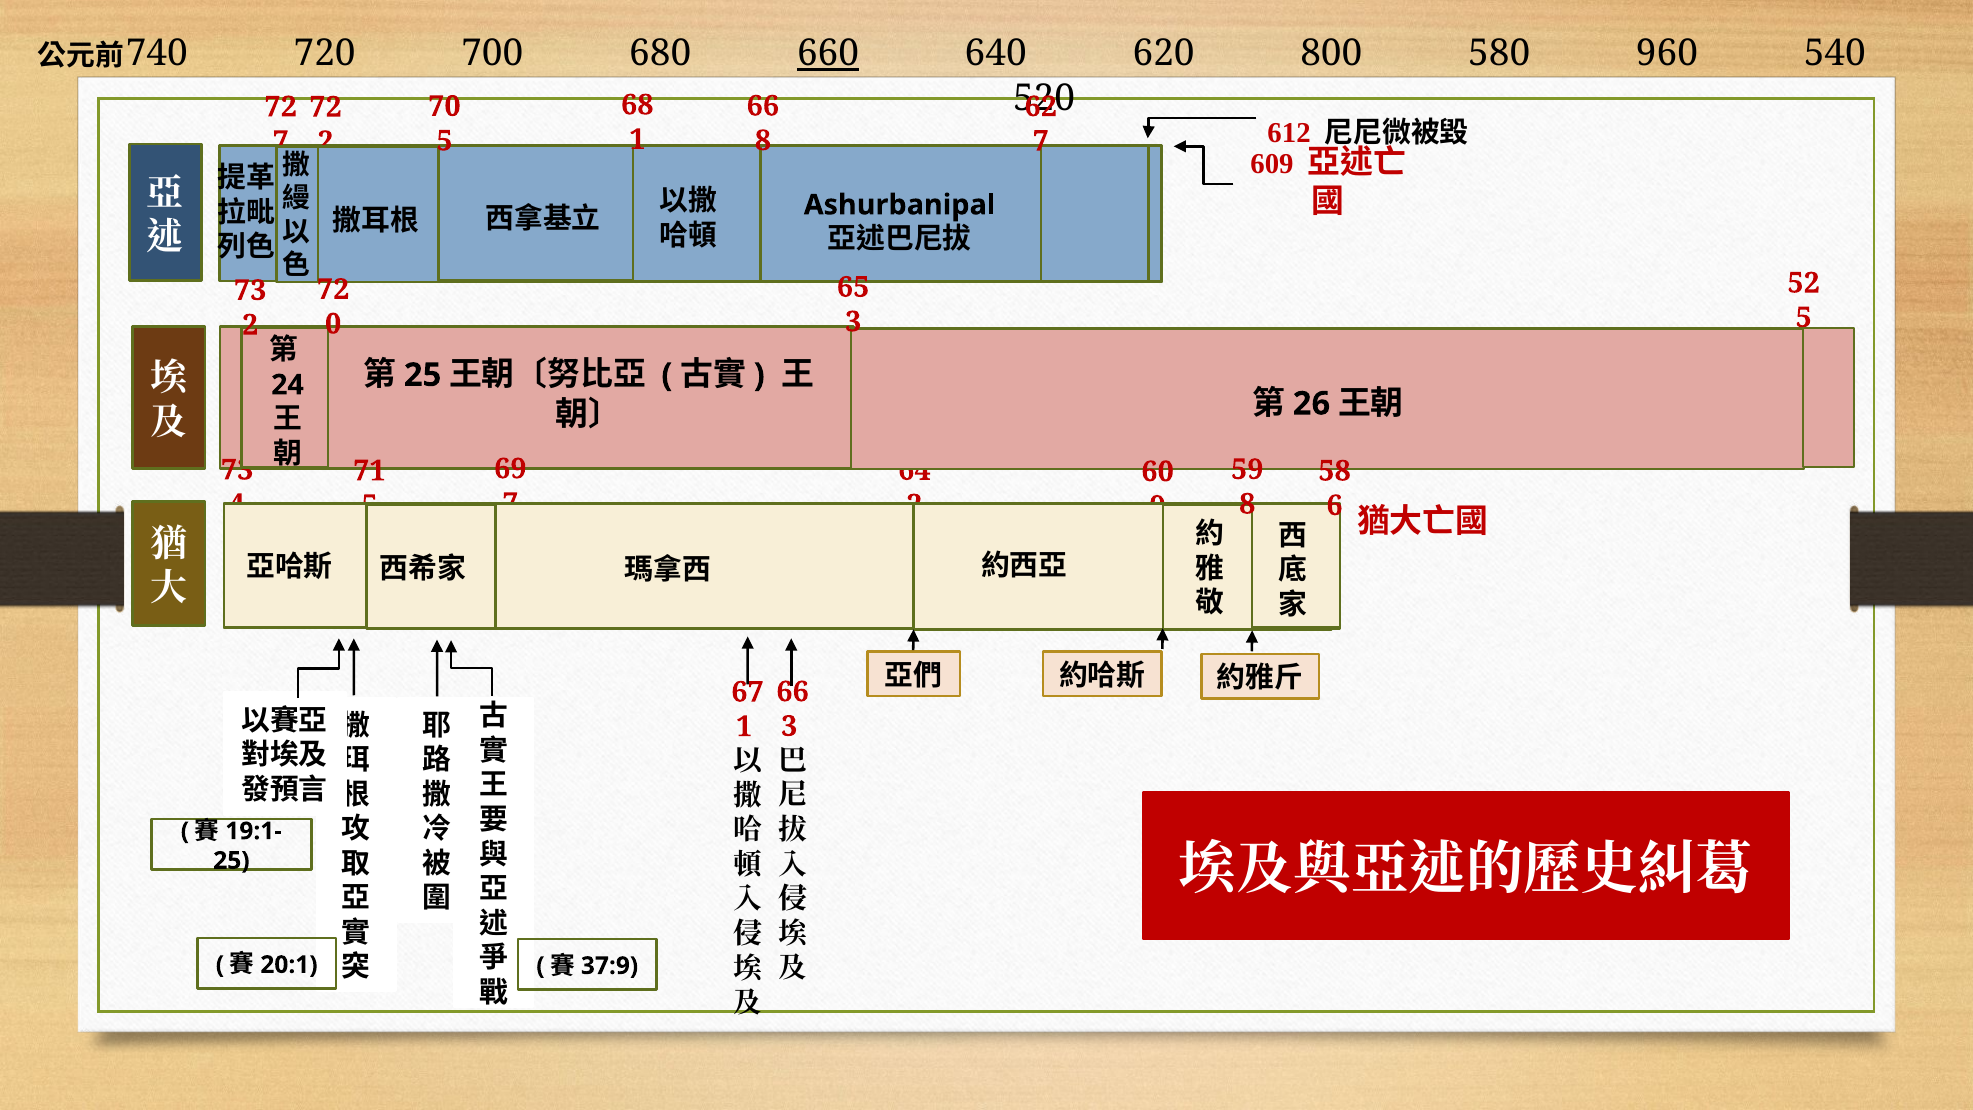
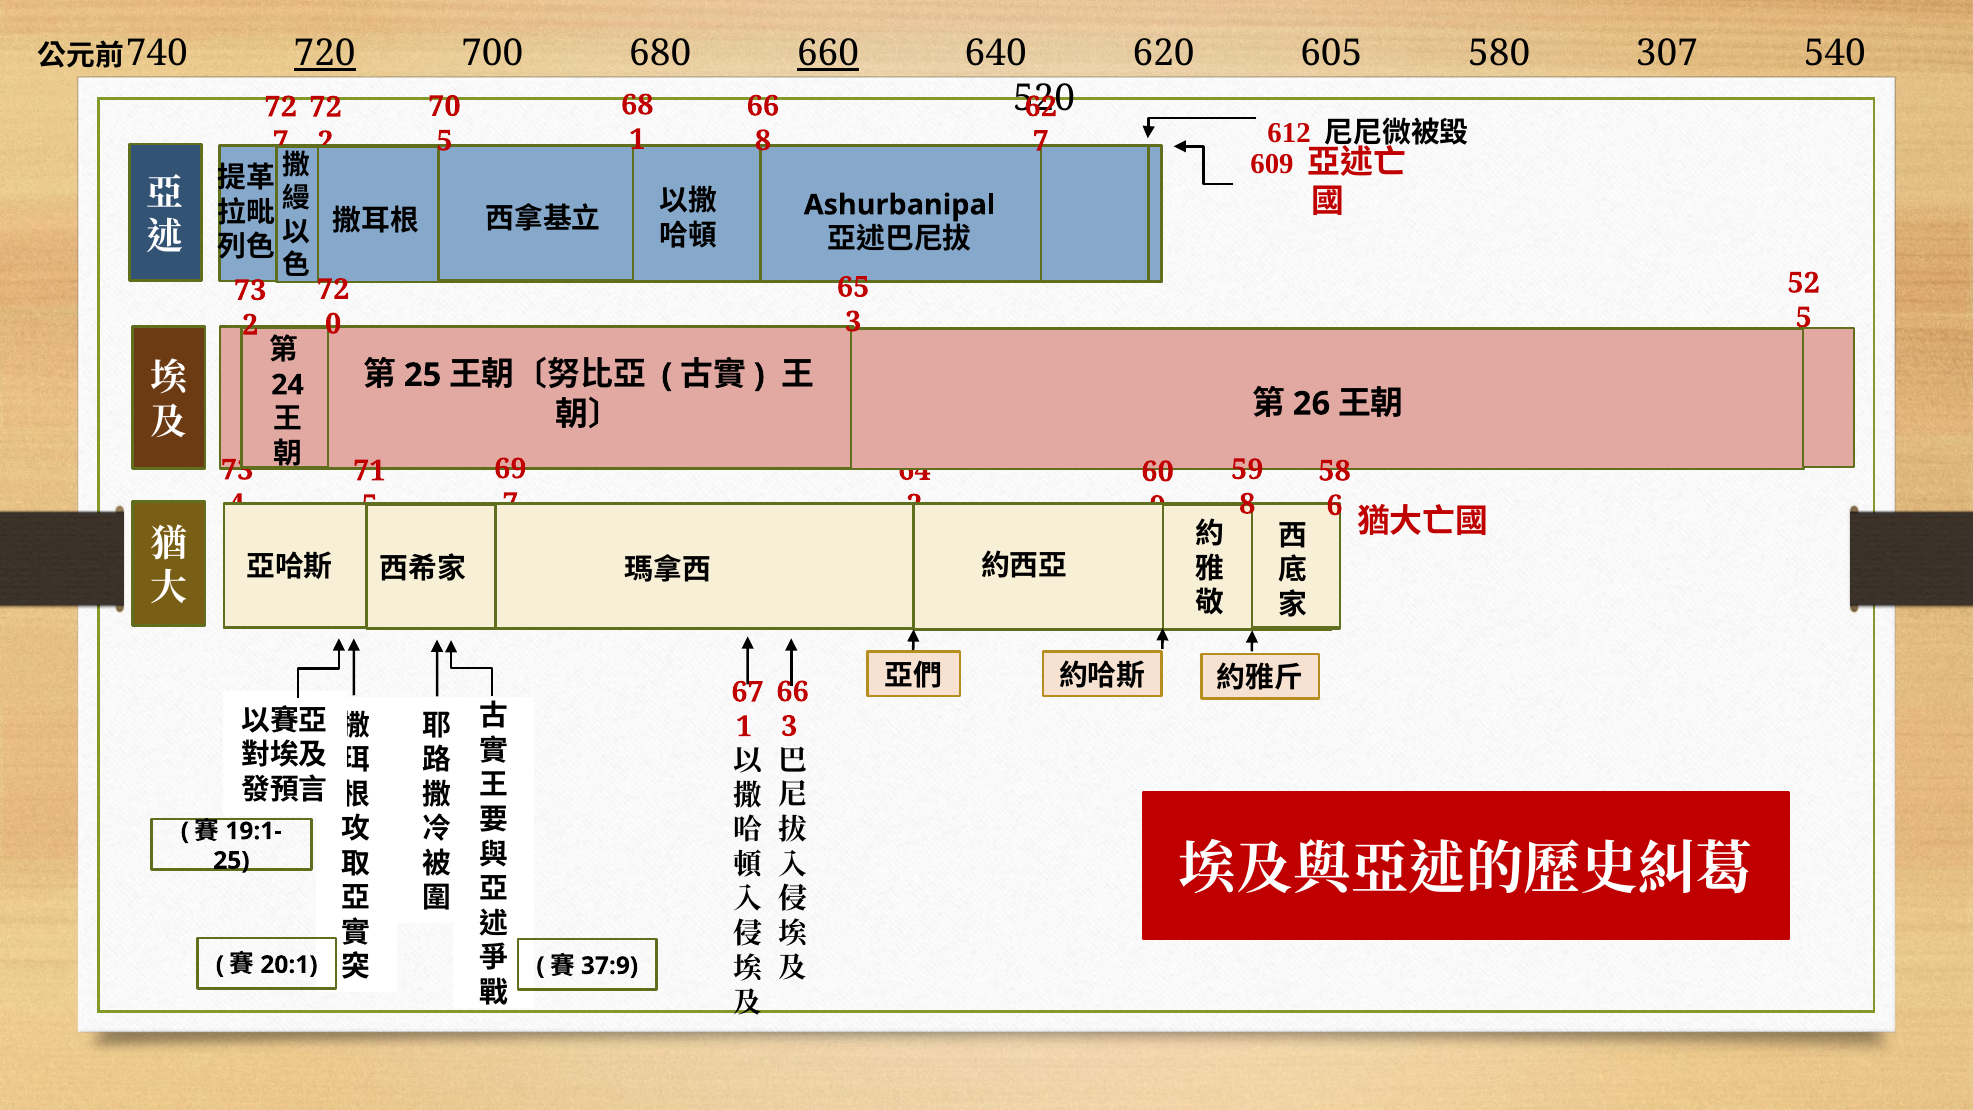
720 underline: none -> present (325, 54)
800: 800 -> 605 (1331, 54)
960: 960 -> 307 (1667, 54)
